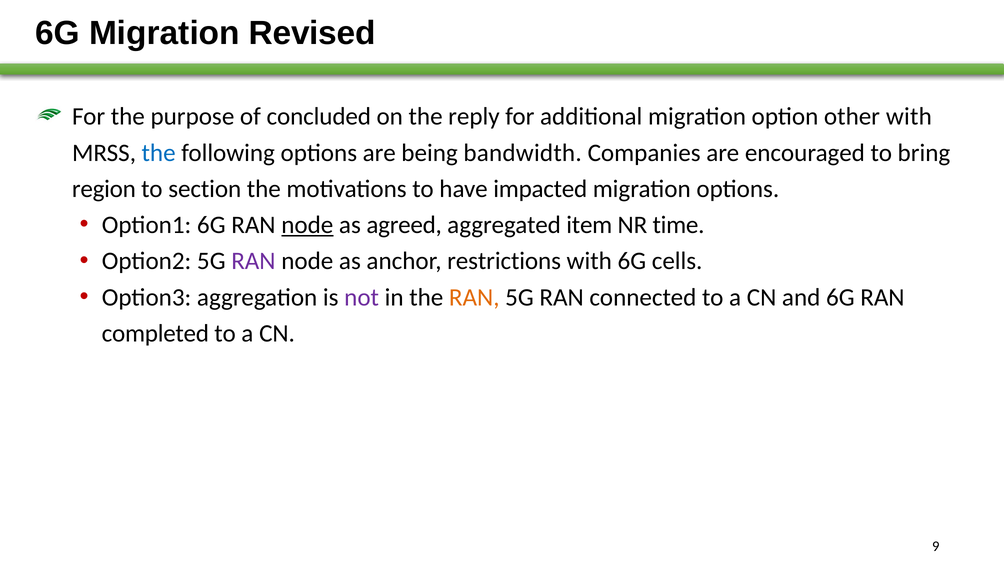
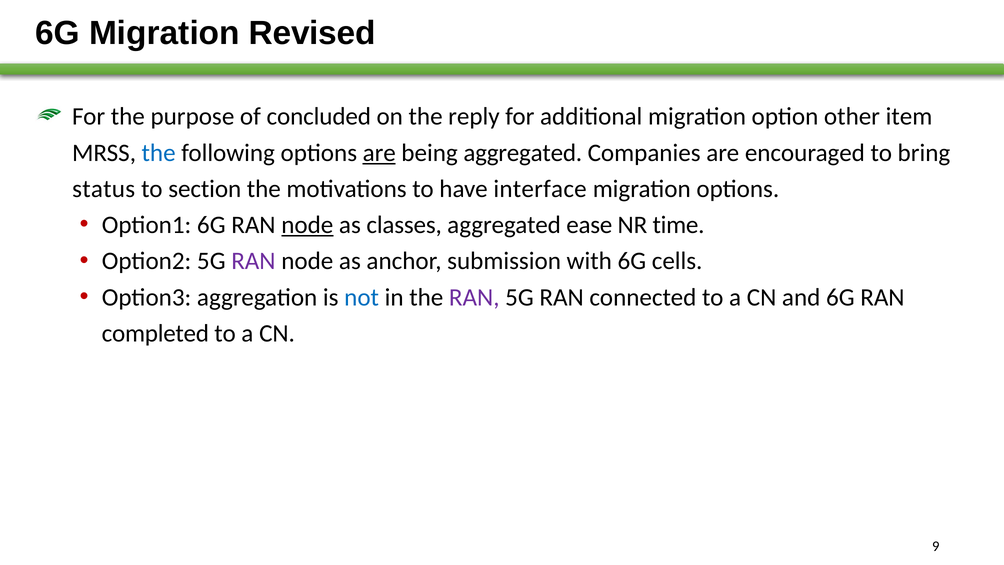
other with: with -> item (909, 117)
are underline: none -> present (379, 153)
being bandwidth: bandwidth -> aggregated (523, 153)
region: region -> status (104, 189)
impacted: impacted -> interface (540, 189)
agreed: agreed -> classes (404, 225)
item: item -> ease (589, 225)
restrictions: restrictions -> submission (504, 261)
not colour: purple -> blue (362, 297)
RAN colour: orange -> purple (474, 297)
